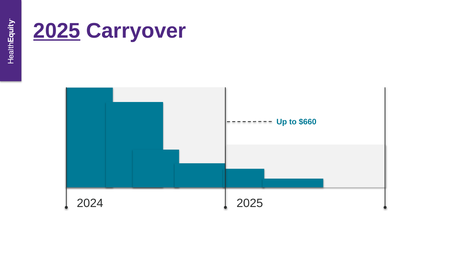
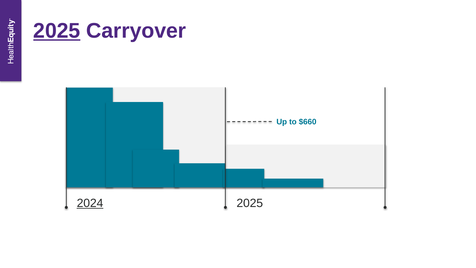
2024 underline: none -> present (90, 203)
